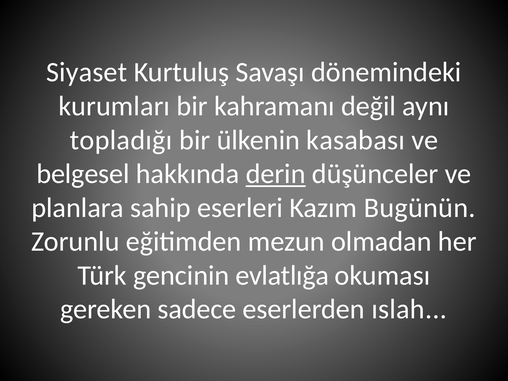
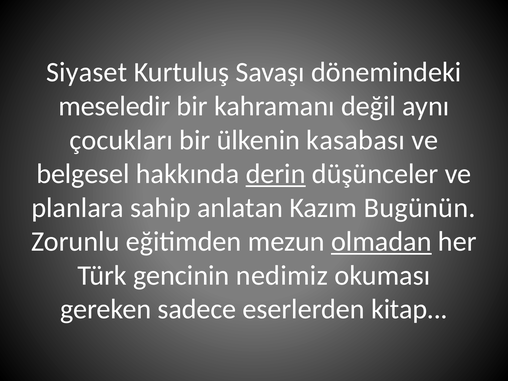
kurumları: kurumları -> meseledir (114, 106)
topladığı: topladığı -> çocukları (121, 140)
eserleri: eserleri -> anlatan (240, 208)
olmadan underline: none -> present (381, 242)
evlatlığa: evlatlığa -> nedimiz (282, 275)
ıslah: ıslah -> kitap (409, 309)
